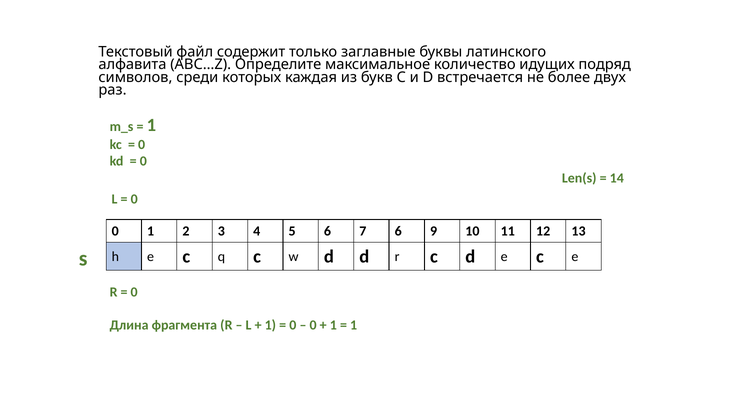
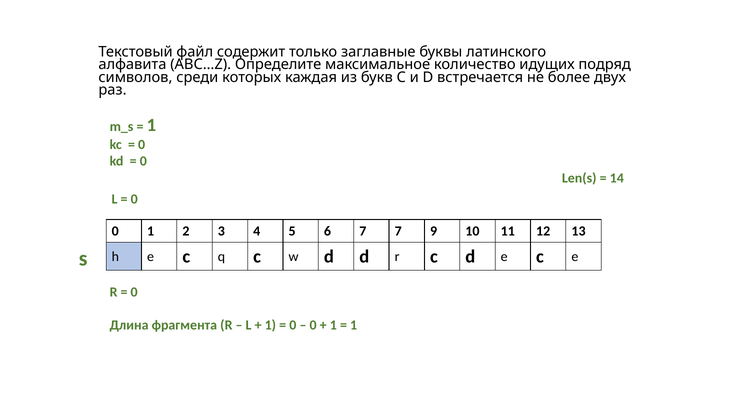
7 6: 6 -> 7 (398, 231)
